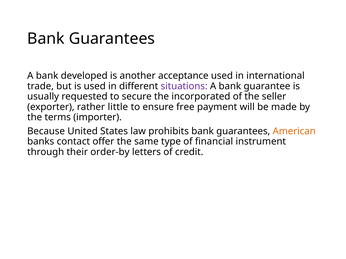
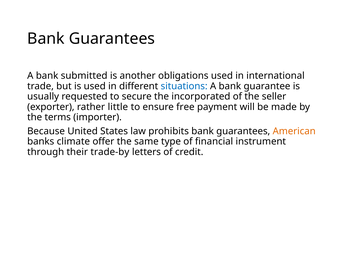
developed: developed -> submitted (84, 76)
acceptance: acceptance -> obligations (183, 76)
situations colour: purple -> blue (184, 86)
contact: contact -> climate (73, 142)
order-by: order-by -> trade-by (110, 152)
